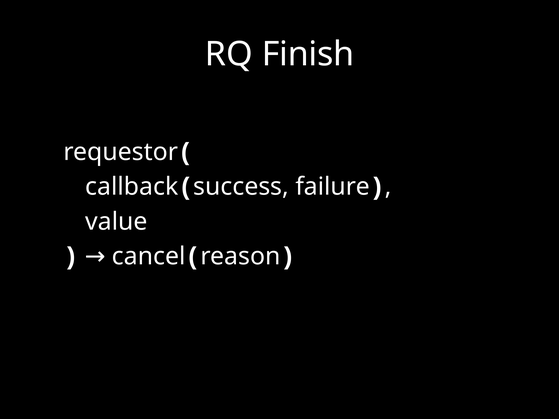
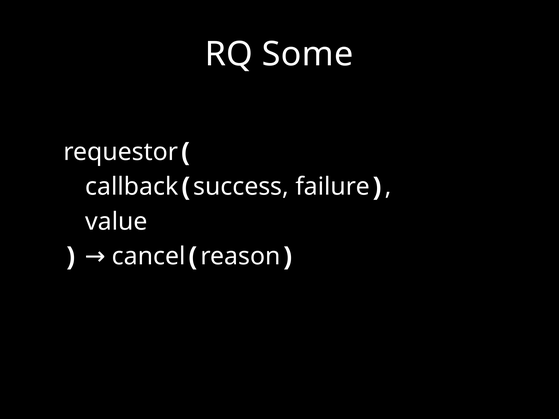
Finish: Finish -> Some (308, 54)
